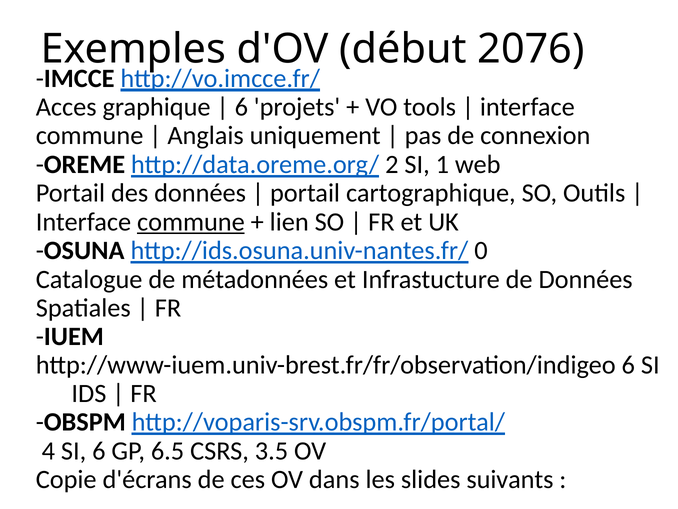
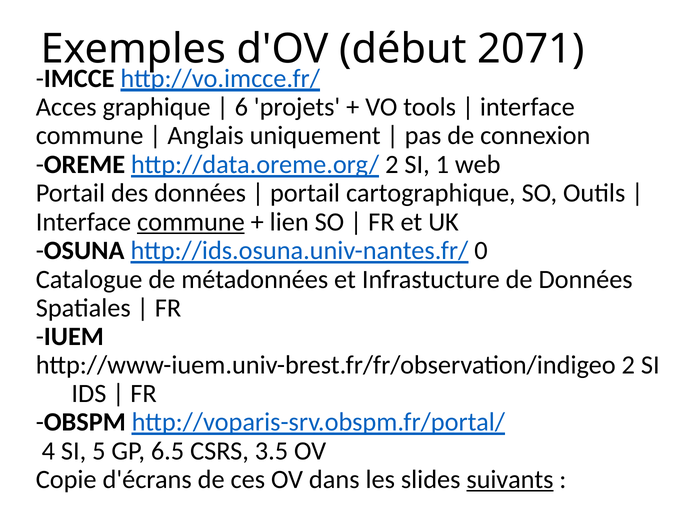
2076: 2076 -> 2071 (531, 49)
http://www-iuem.univ-brest.fr/fr/observation/indigeo 6: 6 -> 2 (628, 364)
SI 6: 6 -> 5 (99, 450)
suivants underline: none -> present (510, 479)
